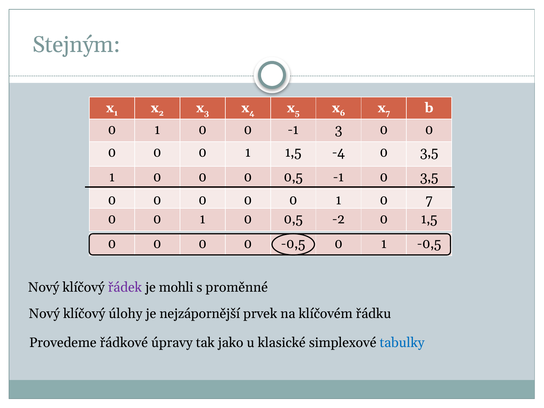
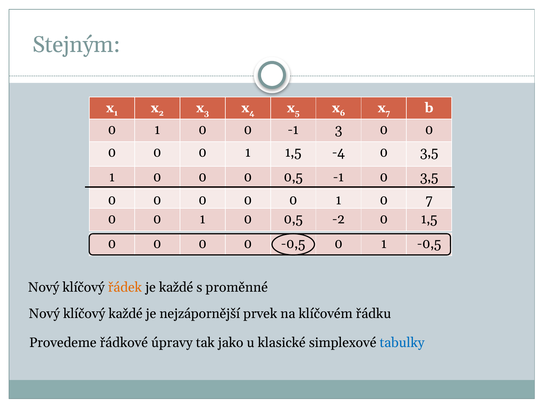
řádek colour: purple -> orange (125, 287)
je mohli: mohli -> každé (176, 287)
klíčový úlohy: úlohy -> každé (126, 314)
